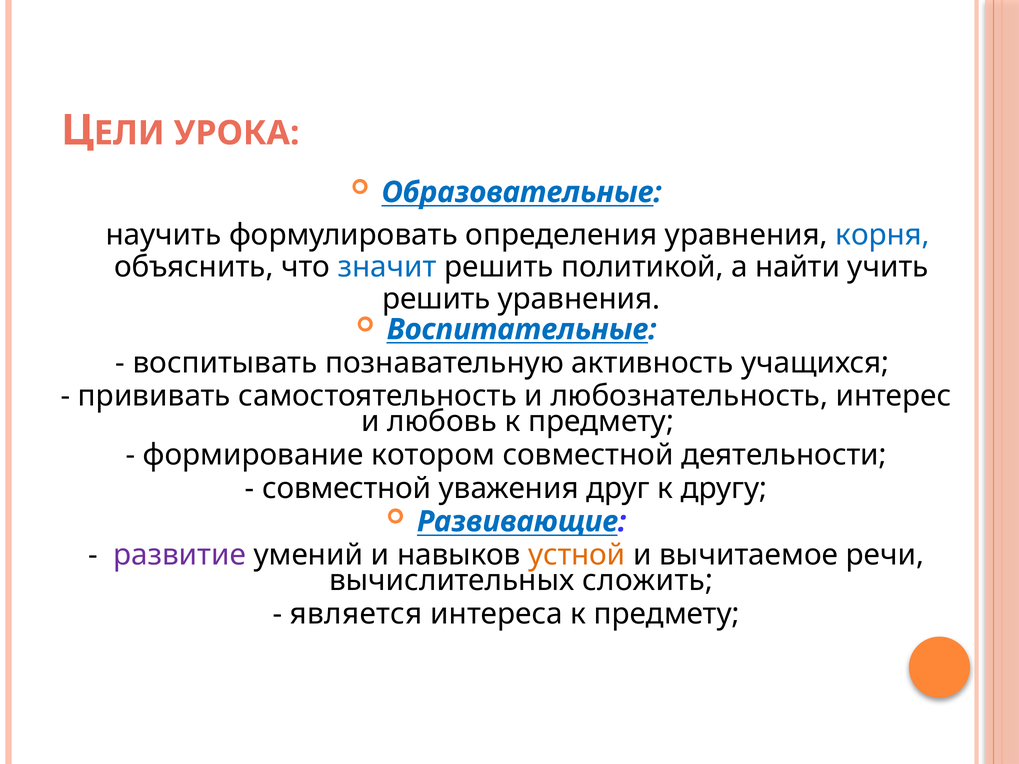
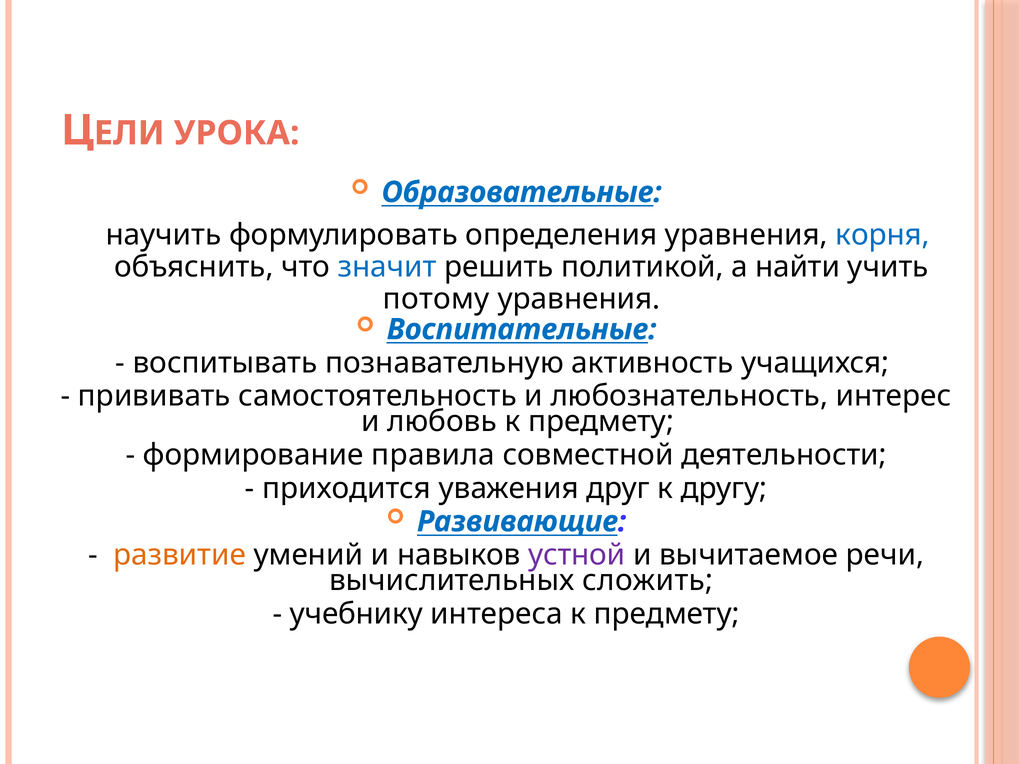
решить: решить -> потому (436, 299)
котором: котором -> правила (433, 455)
совместной: совместной -> приходится (347, 488)
развитие colour: purple -> orange (179, 555)
устной colour: orange -> purple (577, 555)
является: является -> учебнику (356, 614)
